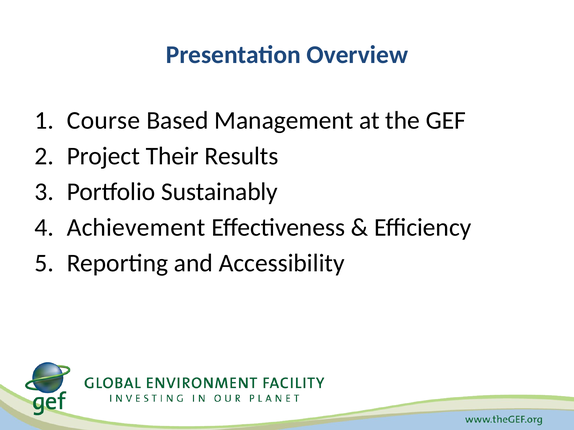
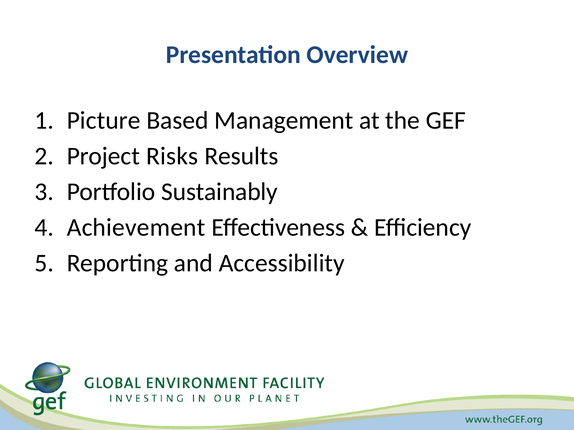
Course: Course -> Picture (104, 120)
Their: Their -> Risks (172, 156)
